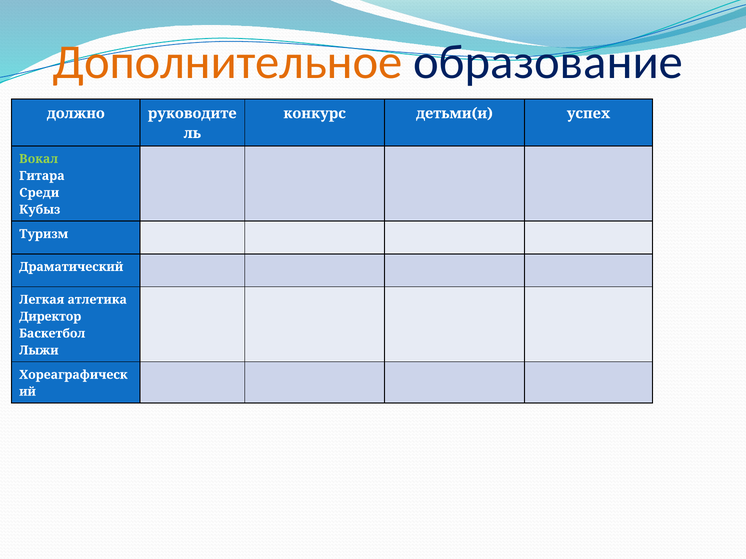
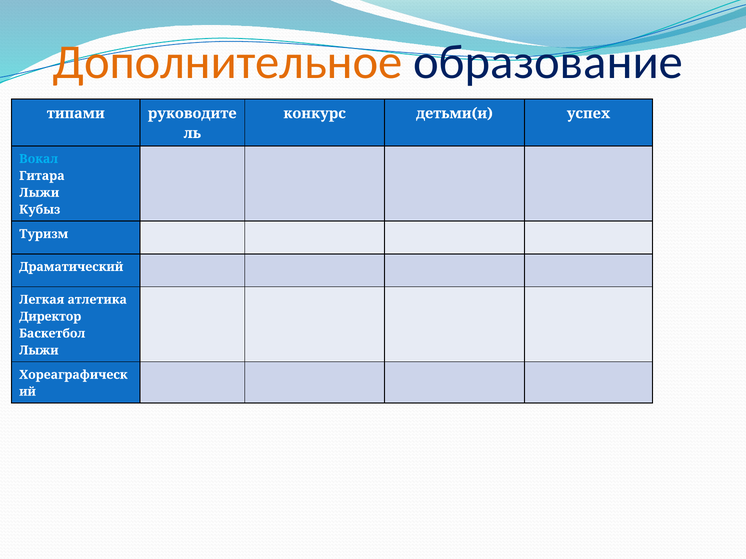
должно: должно -> типами (76, 114)
Вокал colour: light green -> light blue (39, 159)
Среди: Среди -> Лыжи (39, 193)
